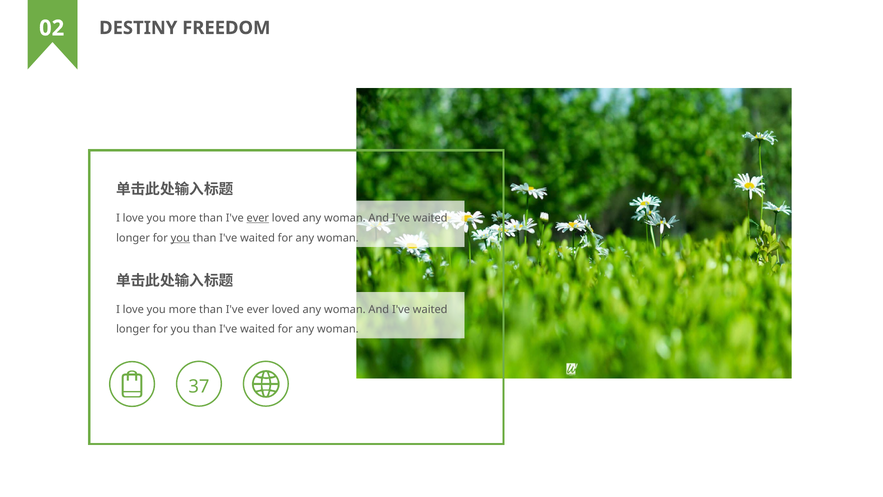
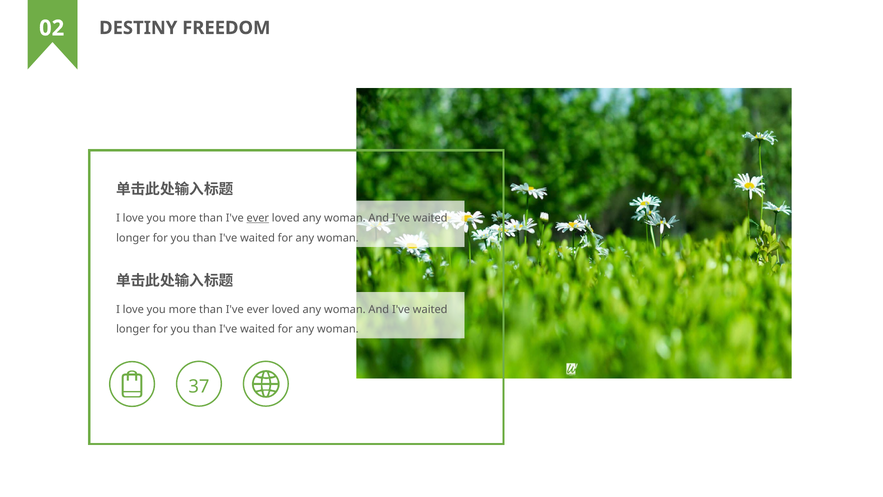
you underline: present -> none (180, 238)
